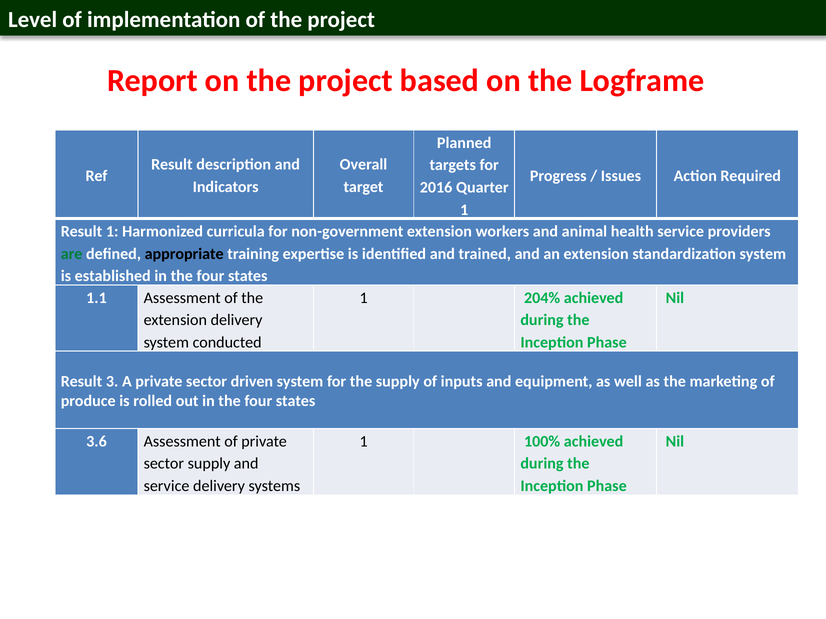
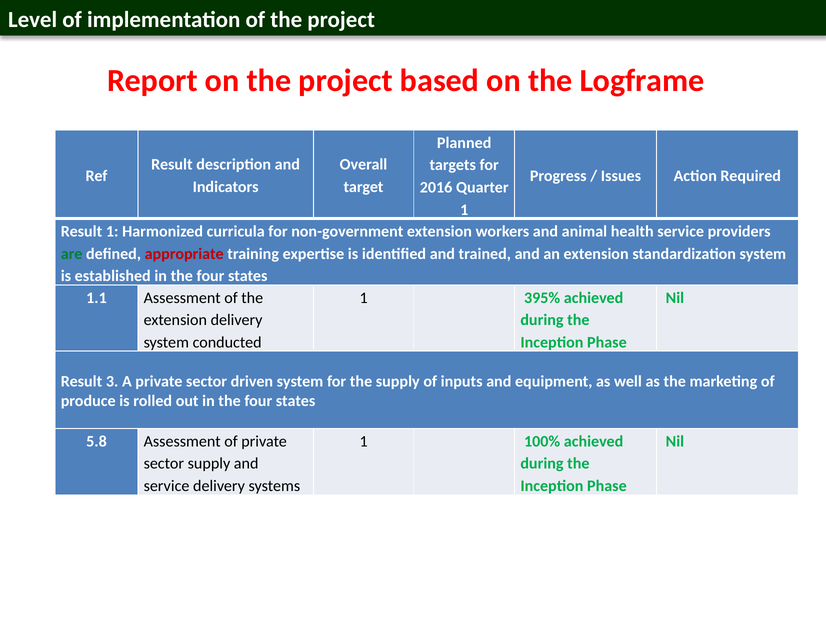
appropriate colour: black -> red (184, 254)
204%: 204% -> 395% (542, 298)
3.6: 3.6 -> 5.8 (97, 442)
